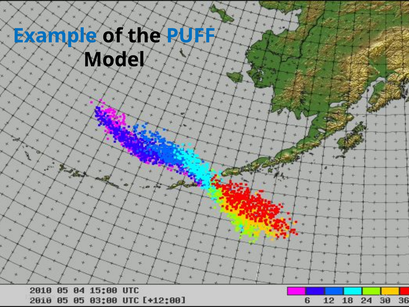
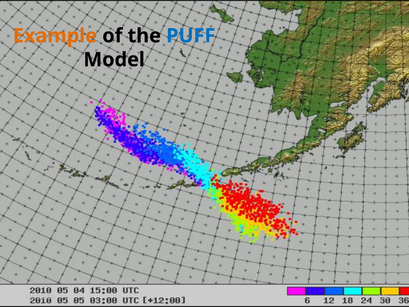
Example colour: blue -> orange (55, 36)
